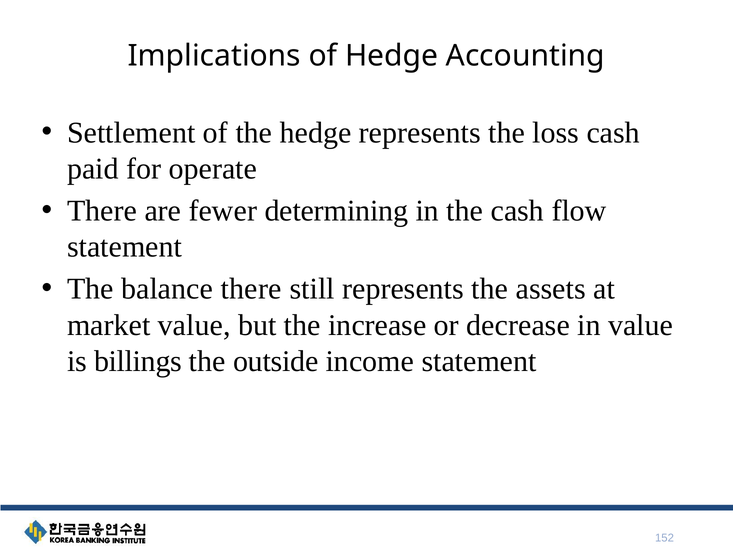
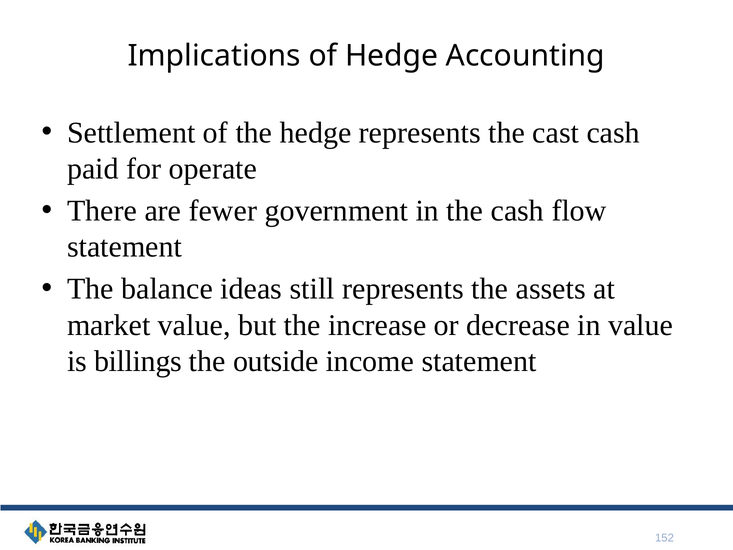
loss: loss -> cast (556, 133)
determining: determining -> government (336, 211)
balance there: there -> ideas (251, 289)
